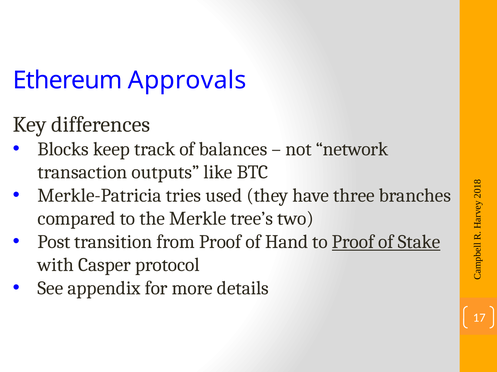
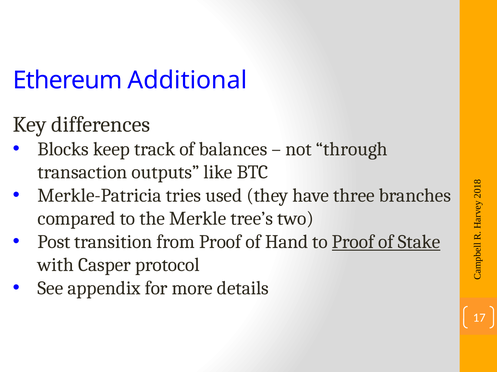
Approvals: Approvals -> Additional (187, 81)
network: network -> through (352, 149)
